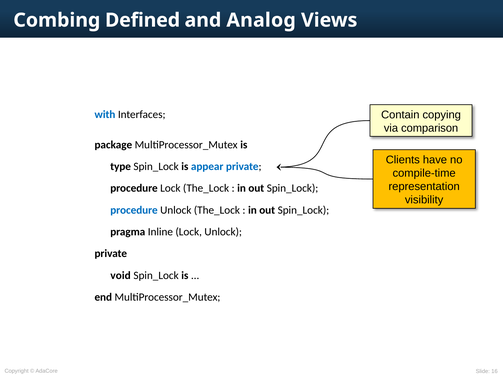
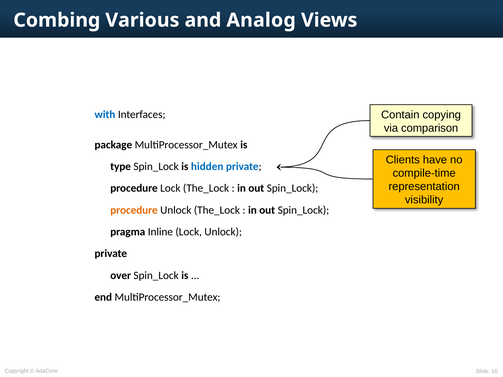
Defined: Defined -> Various (142, 20)
appear: appear -> hidden (207, 167)
procedure colour: blue -> orange (134, 210)
void: void -> over (121, 276)
